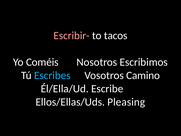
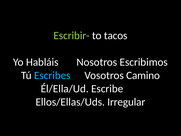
Escribir- colour: pink -> light green (72, 35)
Coméis: Coméis -> Habláis (42, 62)
Pleasing: Pleasing -> Irregular (126, 102)
